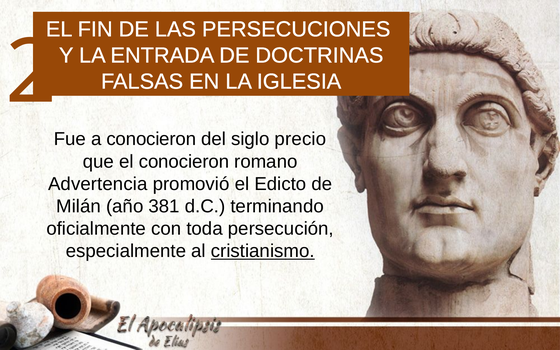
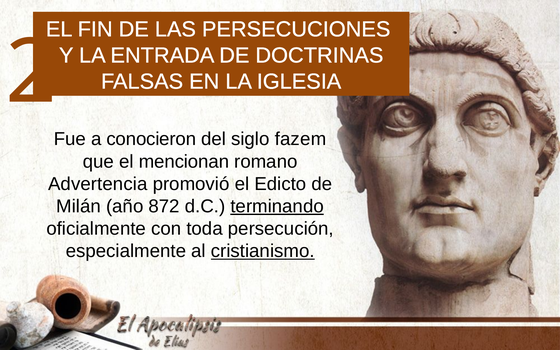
precio: precio -> fazem (300, 139)
el conocieron: conocieron -> mencionan (184, 162)
381: 381 -> 872 (164, 206)
terminando underline: none -> present (277, 206)
